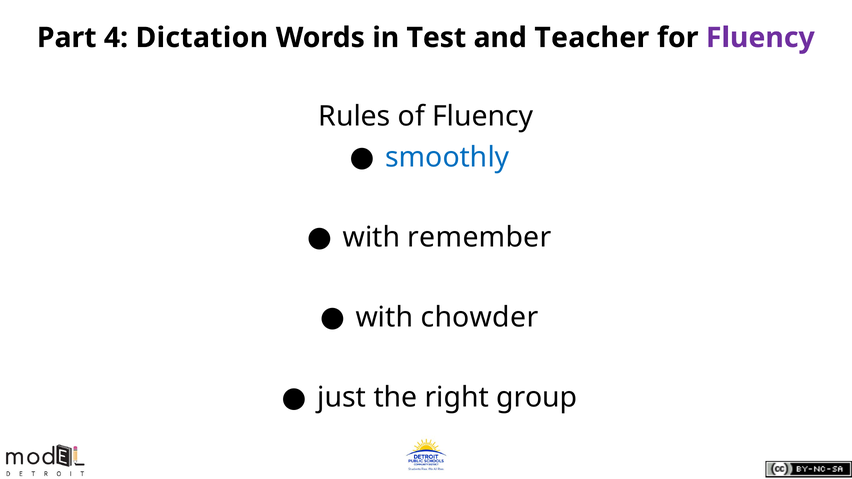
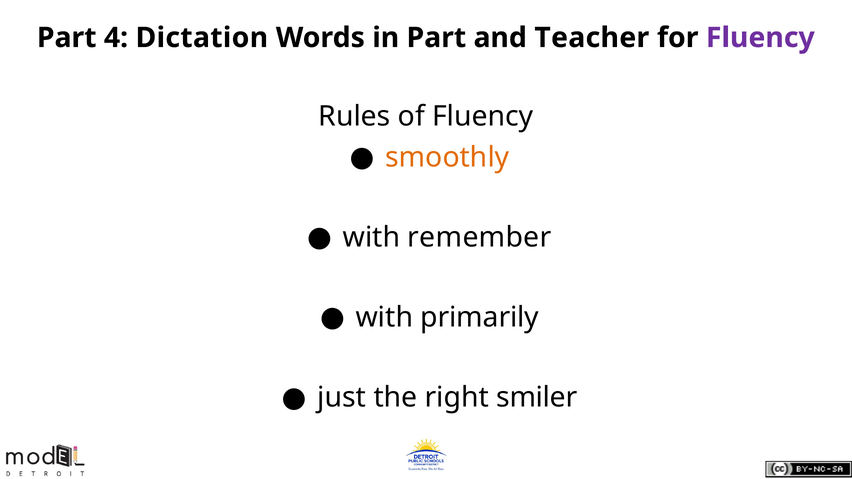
in Test: Test -> Part (436, 38)
smoothly colour: blue -> orange (447, 158)
chowder: chowder -> primarily (480, 318)
group: group -> smiler (537, 398)
